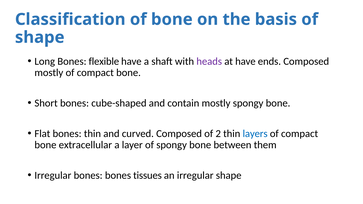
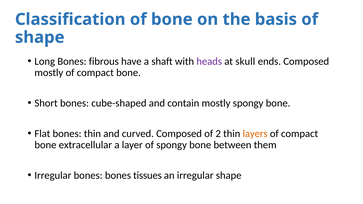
flexible: flexible -> fibrous (104, 61)
at have: have -> skull (245, 61)
layers colour: blue -> orange (255, 134)
